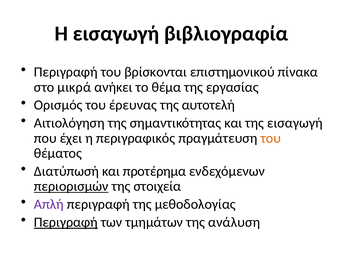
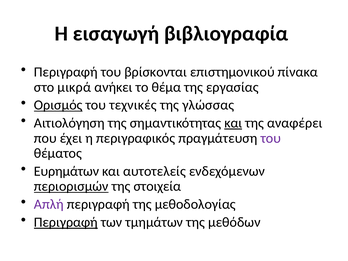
Ορισμός underline: none -> present (58, 105)
έρευνας: έρευνας -> τεχνικές (133, 105)
αυτοτελή: αυτοτελή -> γλώσσας (208, 105)
και underline: none -> present (233, 123)
της εισαγωγή: εισαγωγή -> αναφέρει (295, 123)
του colour: orange -> purple (271, 138)
Διατύπωσή: Διατύπωσή -> Ευρημάτων (67, 171)
προτέρημα: προτέρημα -> αυτοτελείς (154, 171)
ανάλυση: ανάλυση -> μεθόδων (234, 222)
